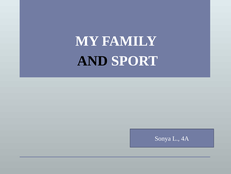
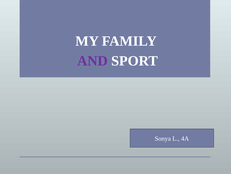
AND colour: black -> purple (93, 61)
